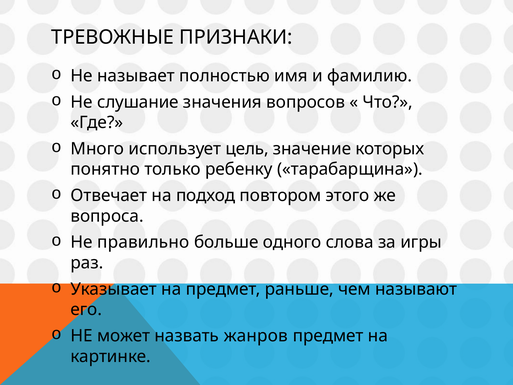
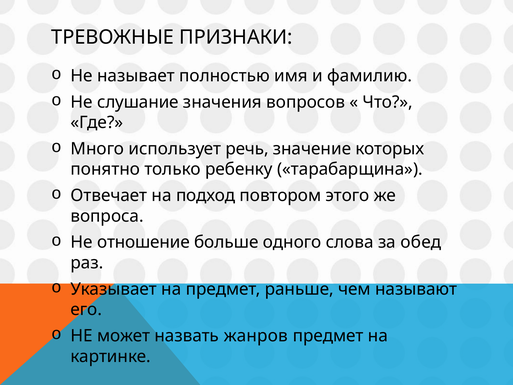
цель: цель -> речь (247, 149)
правильно: правильно -> отношение (143, 242)
игры: игры -> обед (421, 242)
